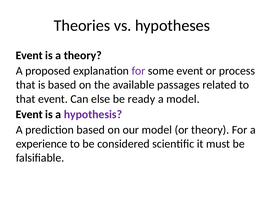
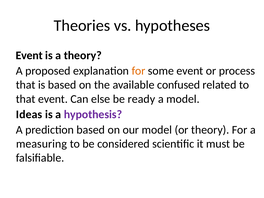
for colour: purple -> orange (138, 71)
passages: passages -> confused (179, 85)
Event: Event -> Ideas (29, 114)
experience: experience -> measuring (41, 144)
